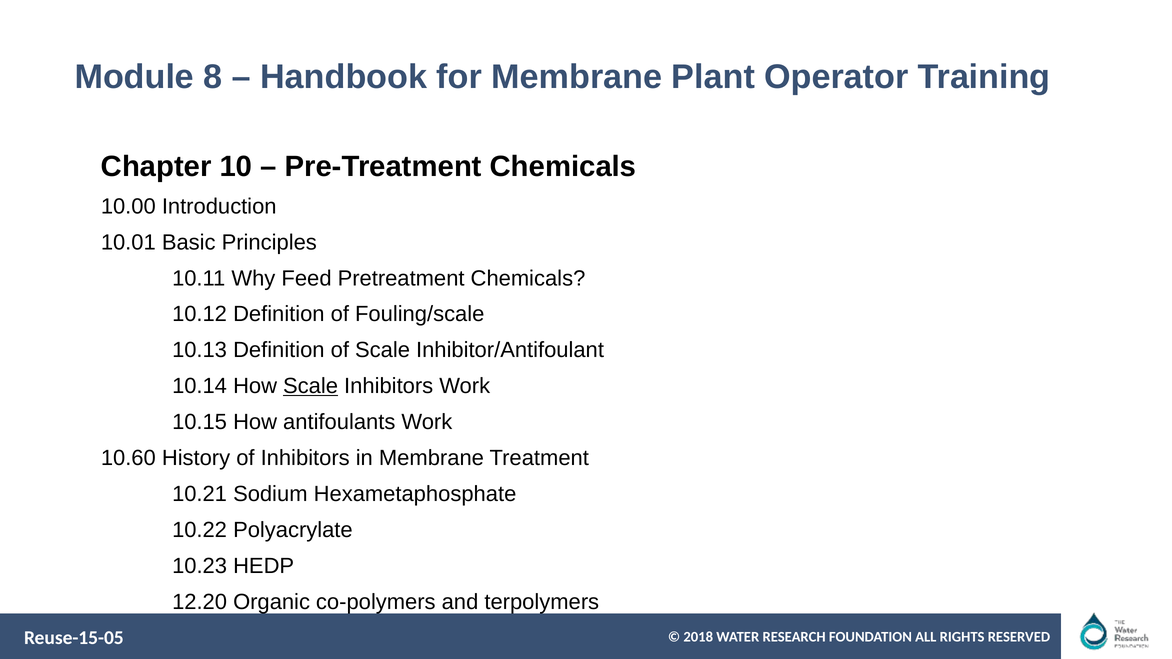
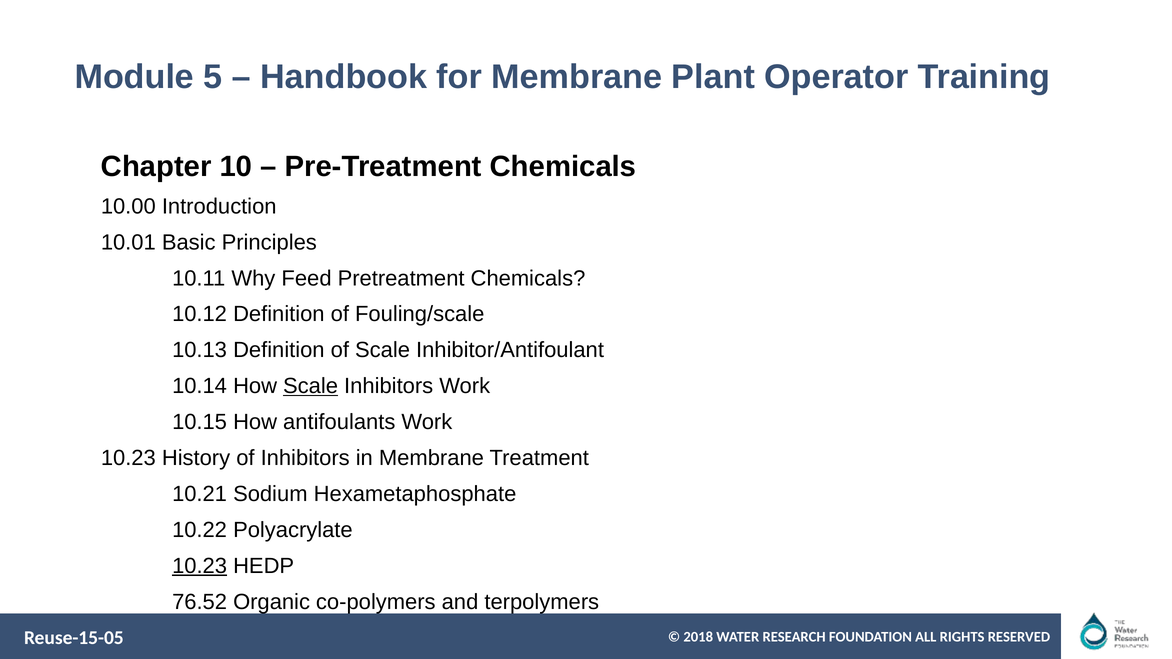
8: 8 -> 5 (213, 77)
10.60: 10.60 -> 10.23 (128, 458)
10.23 underline: none -> present (200, 566)
12.20: 12.20 -> 76.52 (200, 602)
